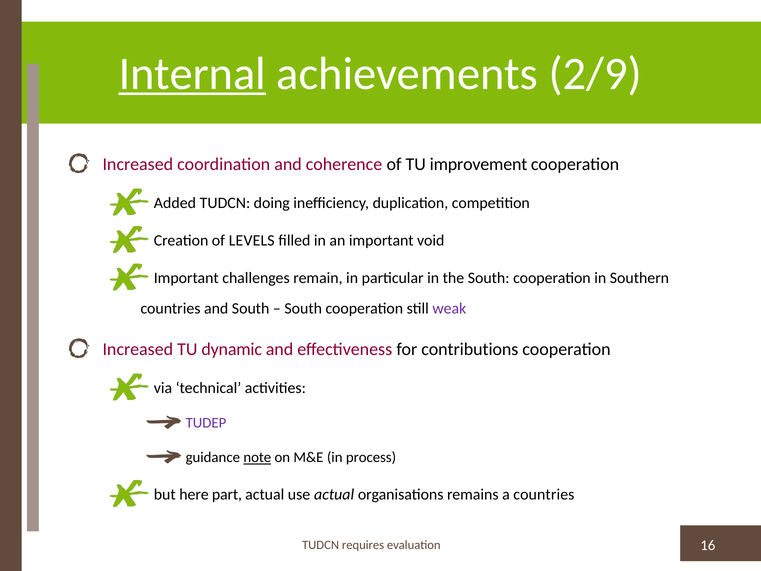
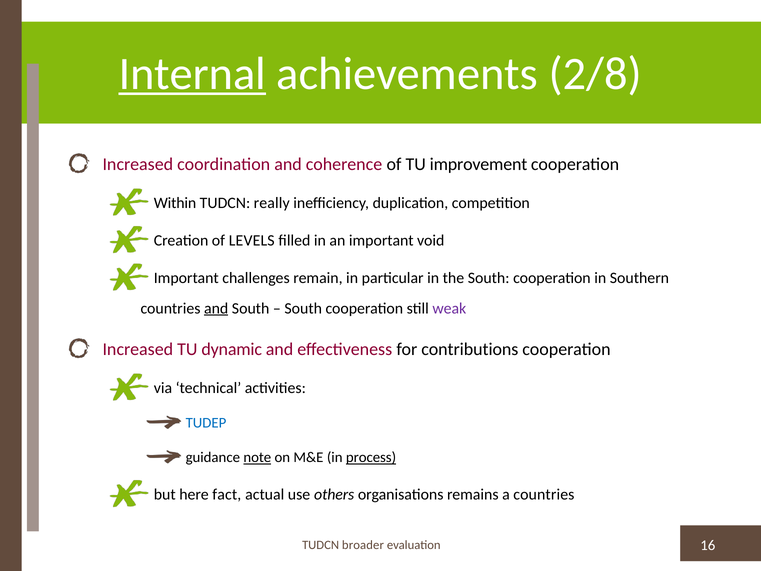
2/9: 2/9 -> 2/8 (595, 74)
Added: Added -> Within (175, 203)
doing: doing -> really (272, 203)
and underline: none -> present (216, 308)
TUDEP colour: purple -> blue (206, 423)
process underline: none -> present (371, 457)
part: part -> fact (227, 494)
use actual: actual -> others (334, 494)
requires: requires -> broader (363, 545)
